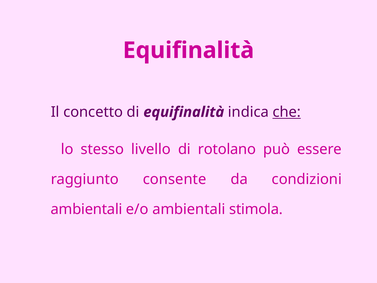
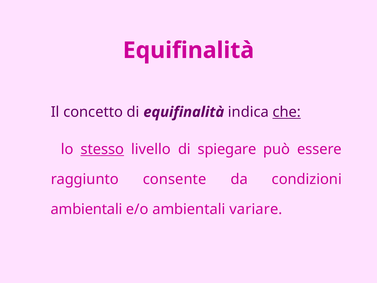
stesso underline: none -> present (102, 149)
rotolano: rotolano -> spiegare (227, 149)
stimola: stimola -> variare (256, 209)
